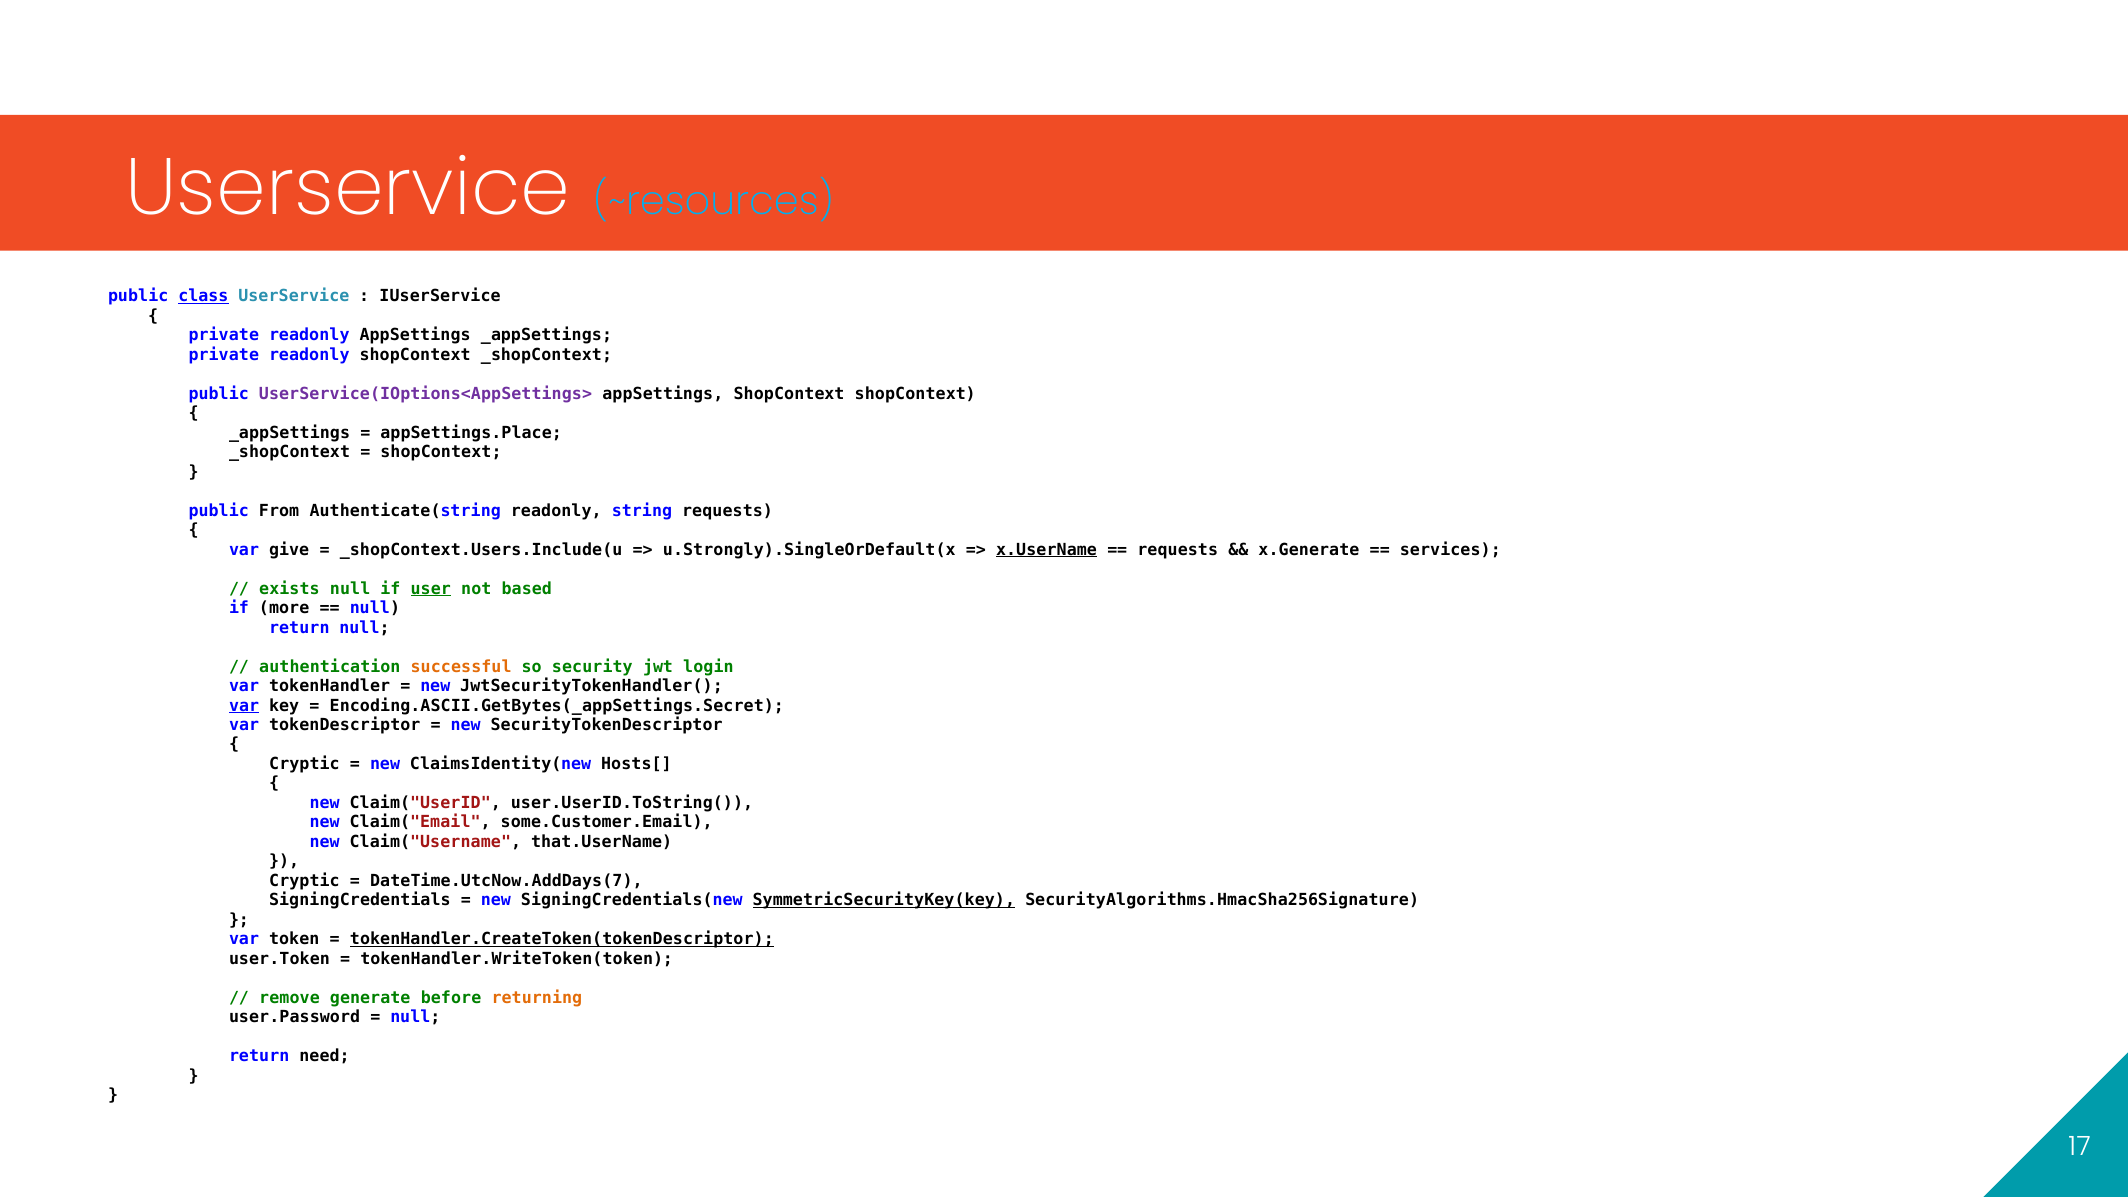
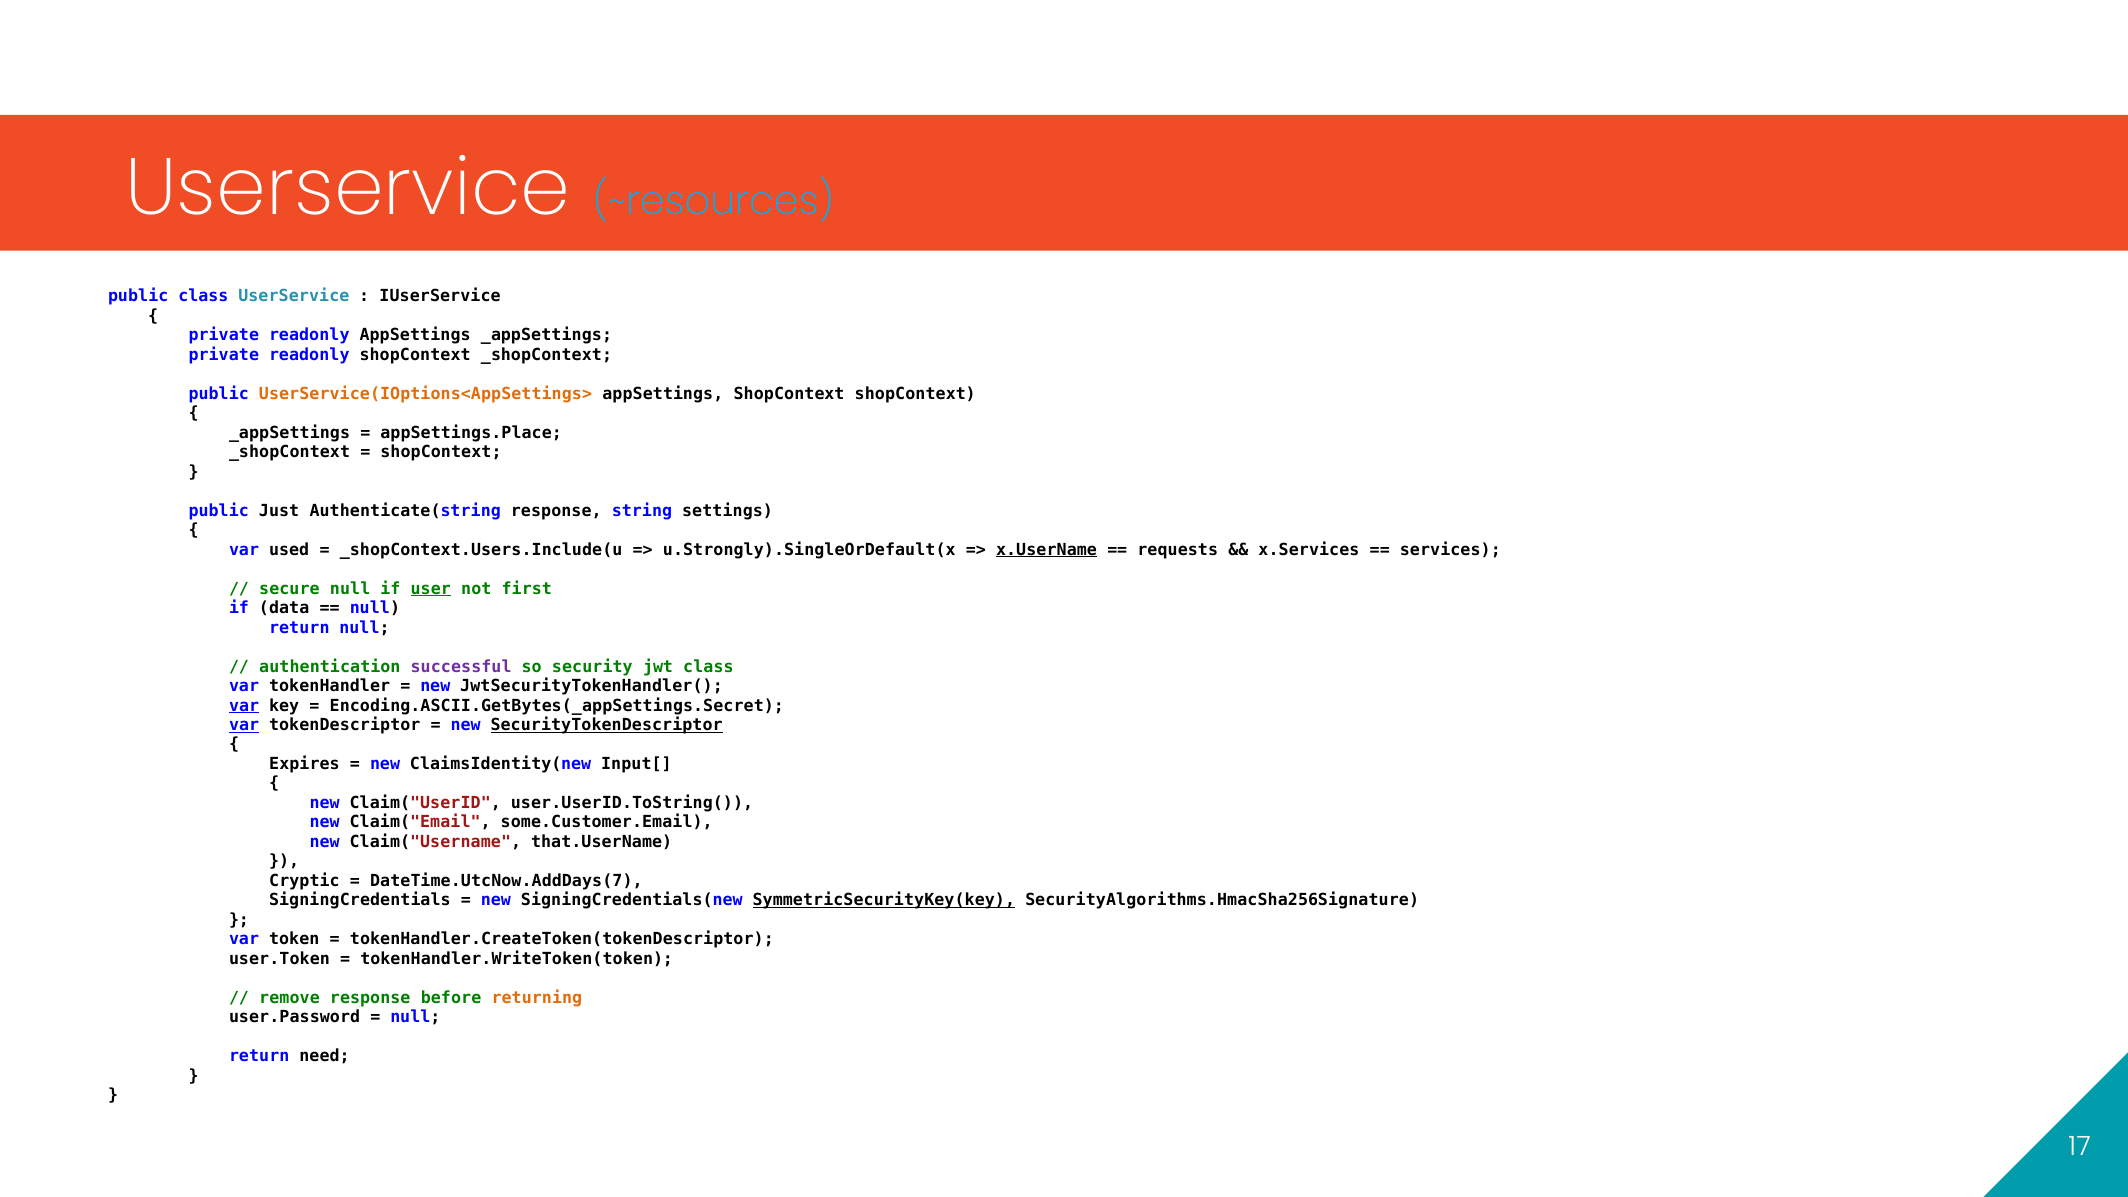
class underline: present -> none (203, 296)
UserService(IOptions<AppSettings> colour: purple -> orange (426, 394)
From: From -> Just (279, 511)
Authenticate(string readonly: readonly -> response (556, 511)
string requests: requests -> settings (728, 511)
give: give -> used (289, 550)
x.Generate: x.Generate -> x.Services (1309, 550)
exists: exists -> secure (289, 589)
based: based -> first (527, 589)
more: more -> data (284, 608)
successful colour: orange -> purple (461, 667)
jwt login: login -> class (708, 667)
var underline: none -> present (244, 725)
SecurityTokenDescriptor underline: none -> present (607, 725)
Cryptic: Cryptic -> Expires (304, 764)
Hosts[: Hosts[ -> Input[ (636, 764)
tokenHandler.CreateToken(tokenDescriptor underline: present -> none (562, 939)
remove generate: generate -> response (370, 998)
